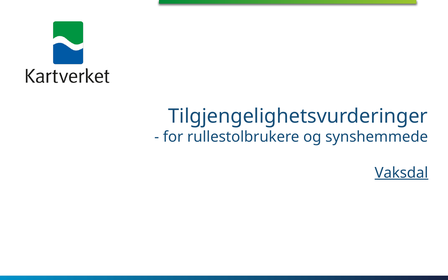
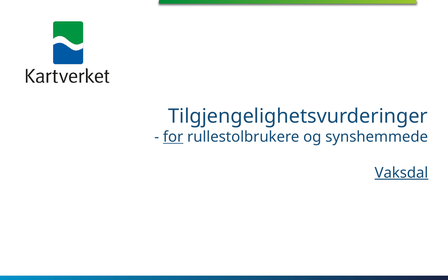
for underline: none -> present (173, 137)
